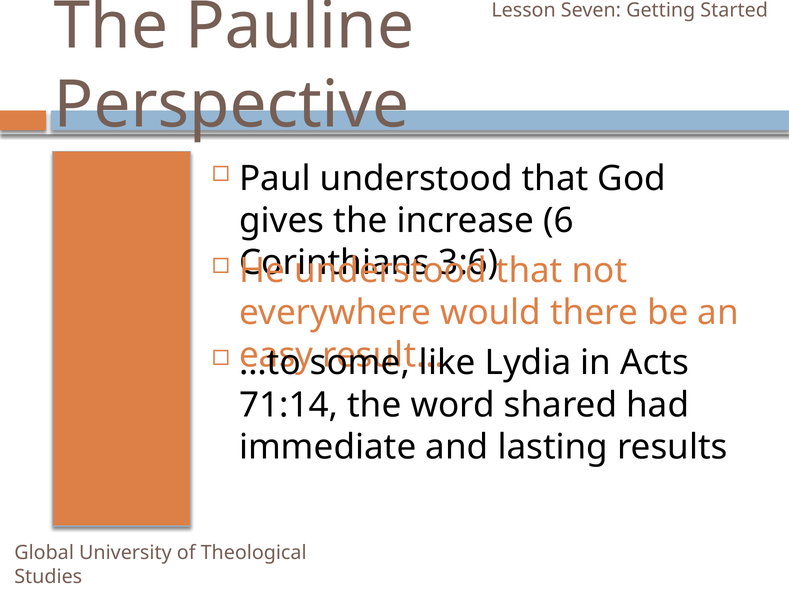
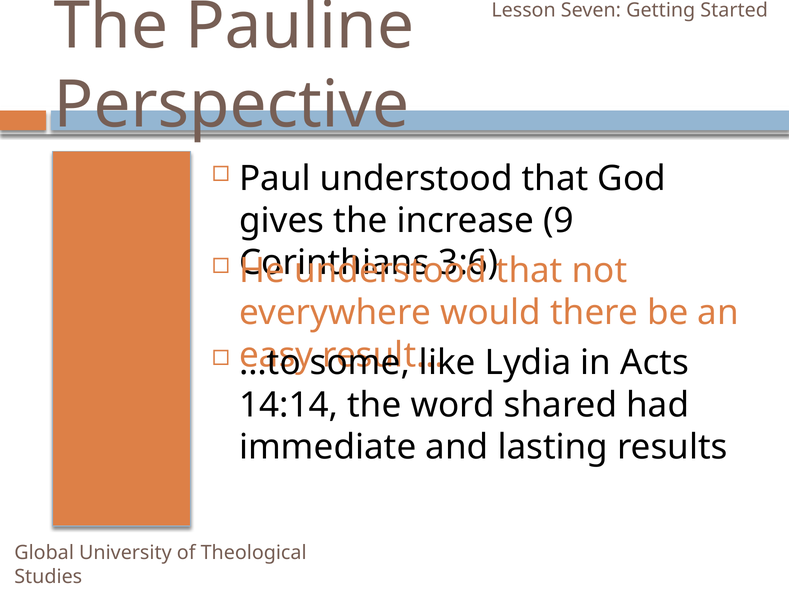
6: 6 -> 9 (558, 221)
71:14: 71:14 -> 14:14 (289, 405)
